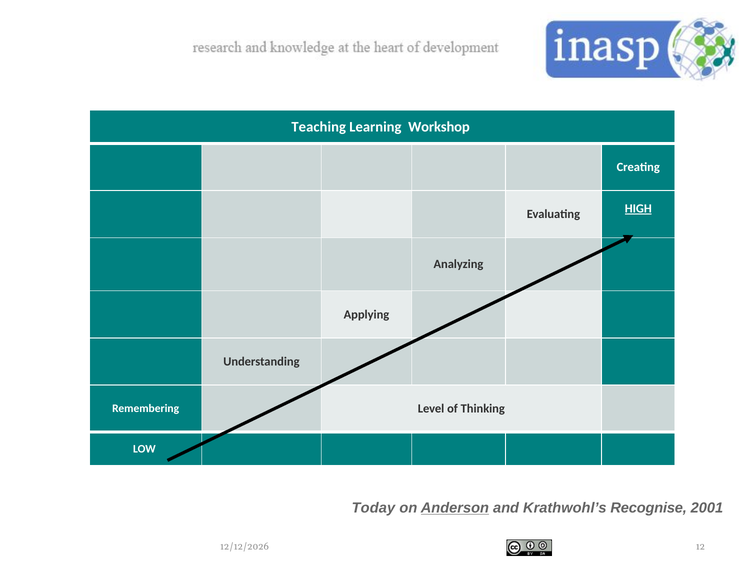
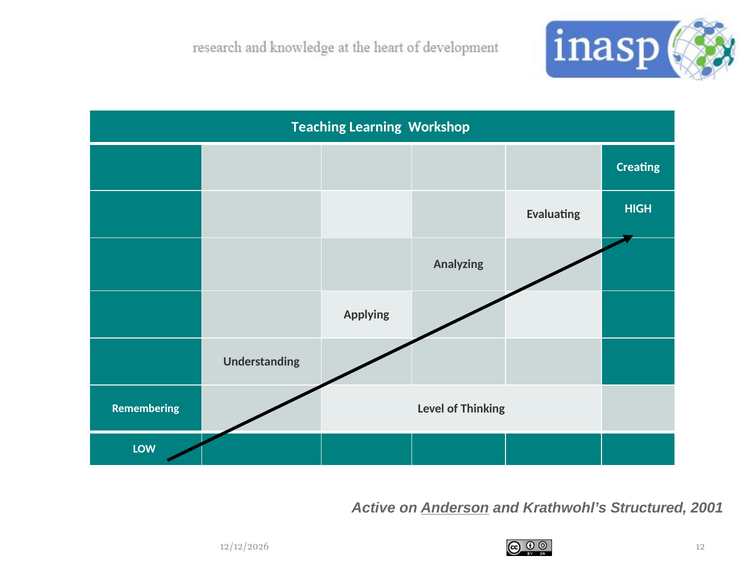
HIGH underline: present -> none (638, 209)
Today: Today -> Active (373, 507)
Recognise: Recognise -> Structured (649, 507)
